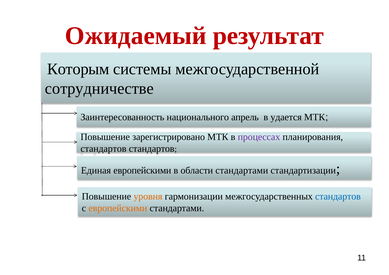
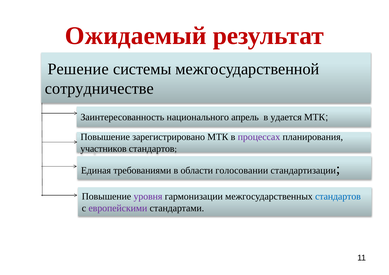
Которым: Которым -> Решение (78, 69)
стандартов: стандартов -> участников (104, 149)
Единая европейскими: европейскими -> требованиями (142, 171)
области стандартами: стандартами -> голосовании (242, 171)
уровня colour: orange -> purple (148, 197)
европейскими colour: orange -> purple (118, 208)
